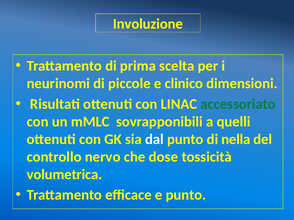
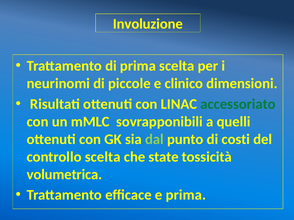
dal colour: white -> light green (154, 139)
nella: nella -> costi (236, 139)
controllo nervo: nervo -> scelta (103, 157)
dose: dose -> state (164, 157)
e punto: punto -> prima (186, 195)
